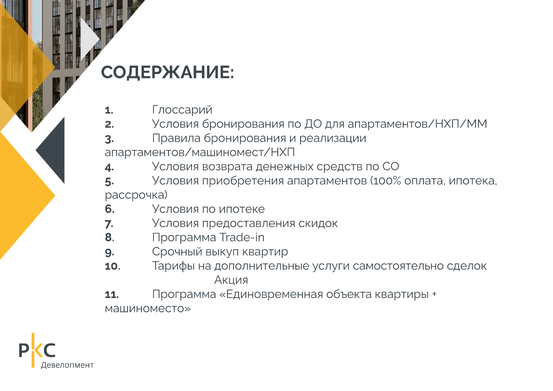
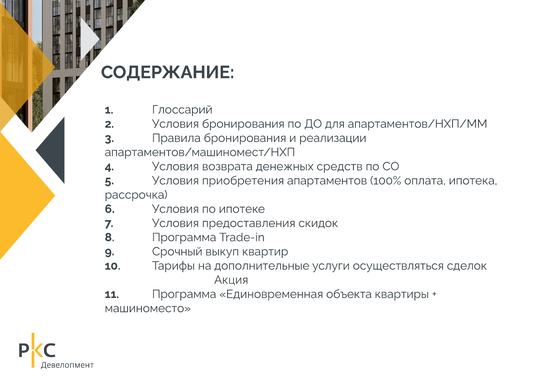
самостоятельно: самостоятельно -> осуществляться (398, 266)
